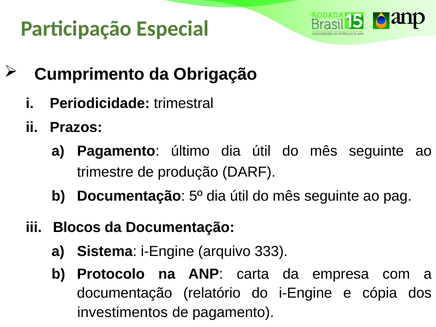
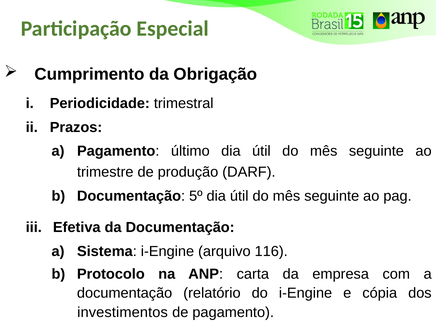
Blocos: Blocos -> Efetiva (77, 227)
333: 333 -> 116 (271, 251)
